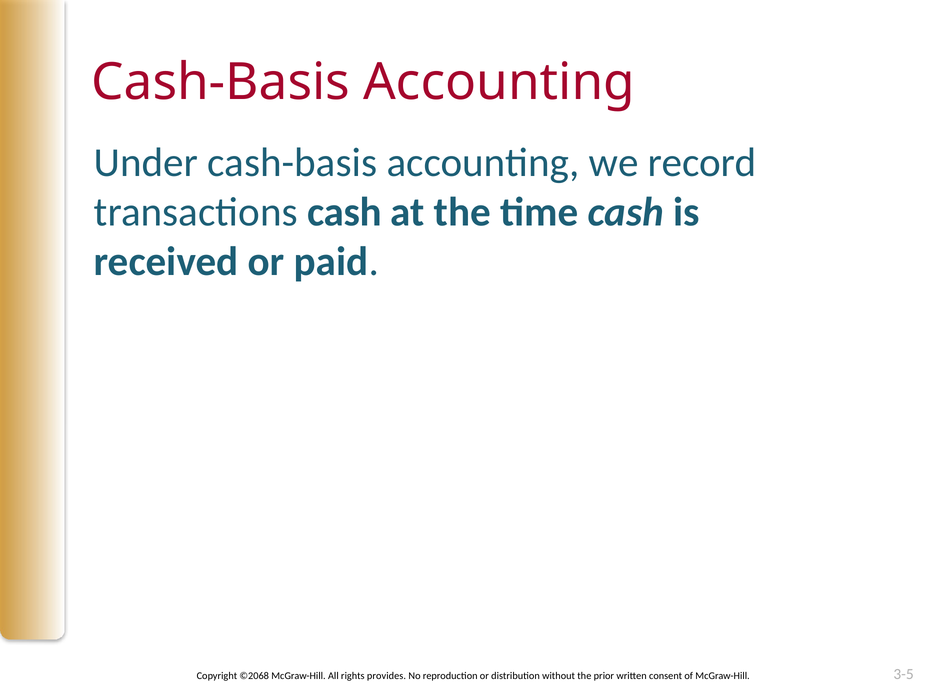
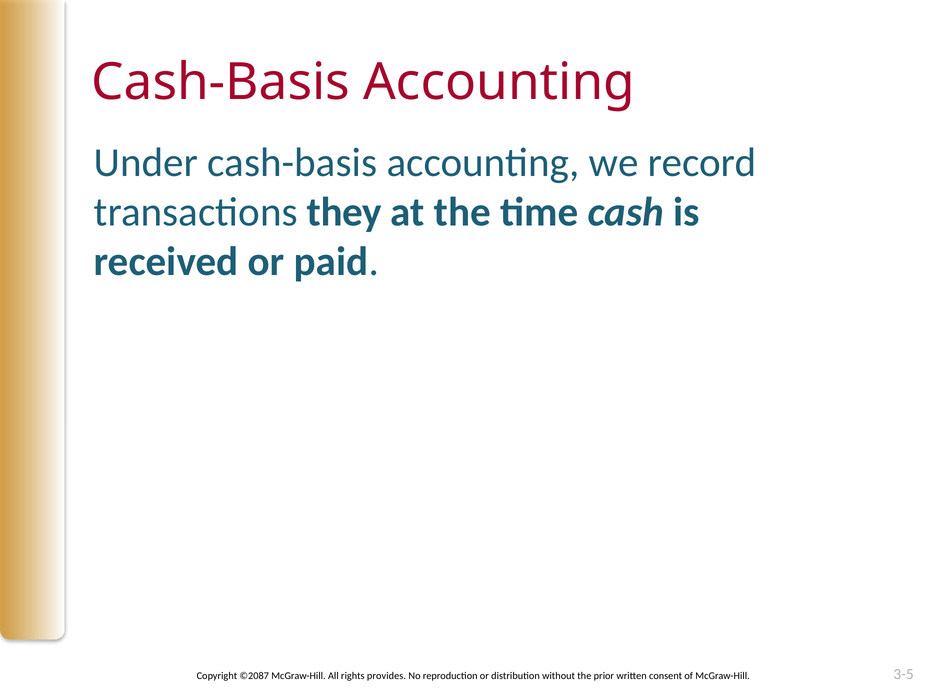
transactions cash: cash -> they (344, 212)
©2068: ©2068 -> ©2087 (254, 676)
